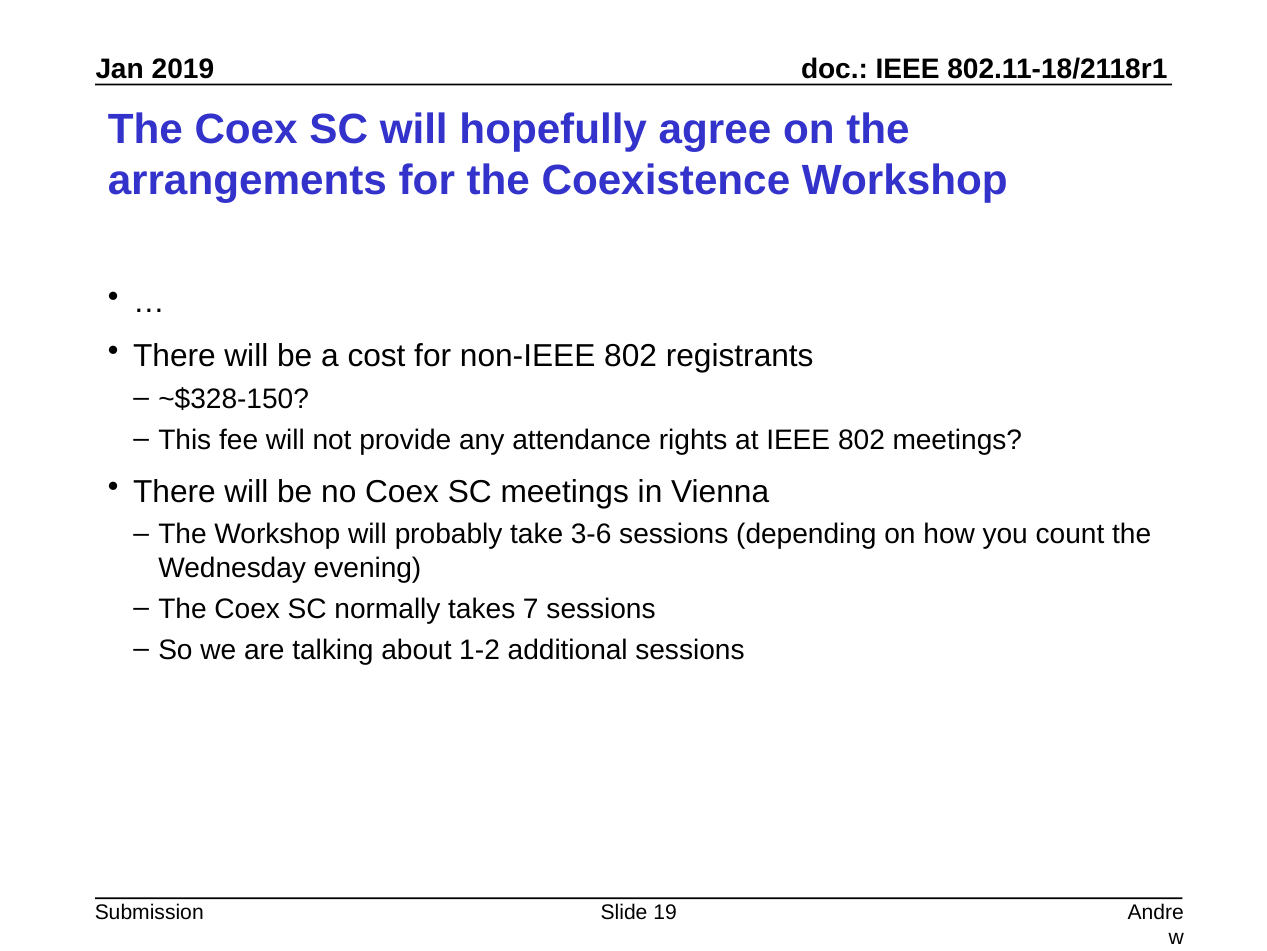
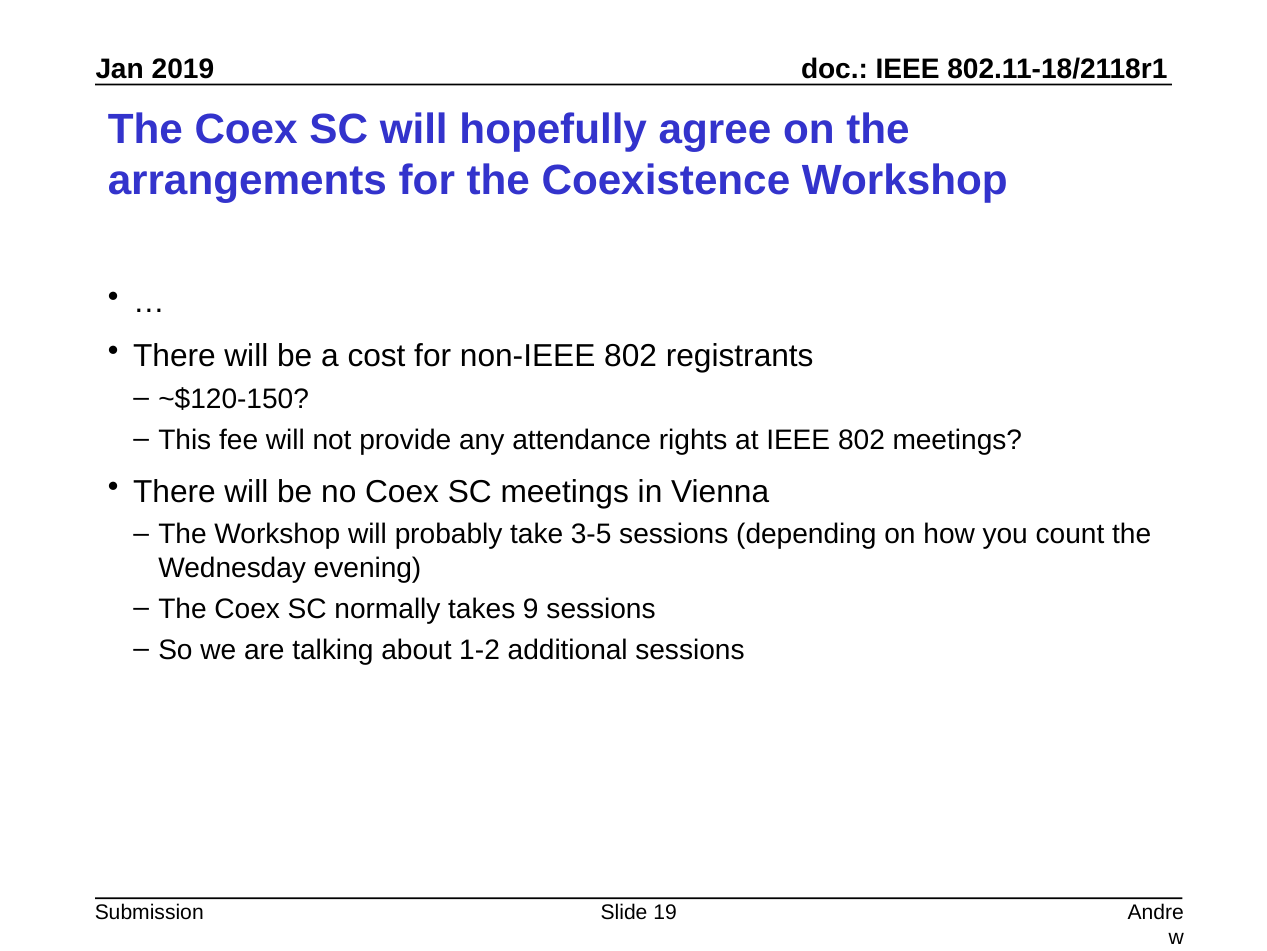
~$328-150: ~$328-150 -> ~$120-150 (234, 399)
3-6: 3-6 -> 3-5 (591, 534)
7: 7 -> 9 (531, 609)
